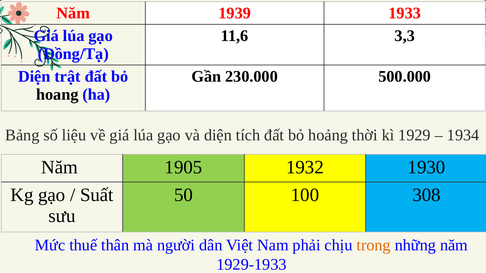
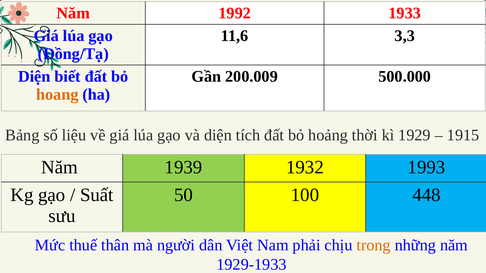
1939: 1939 -> 1992 (235, 13)
trật: trật -> biết (68, 77)
230.000: 230.000 -> 200.009 (252, 77)
hoang colour: black -> orange (57, 95)
1934: 1934 -> 1915 (463, 135)
1905: 1905 -> 1939 (183, 168)
1930: 1930 -> 1993 (426, 168)
308: 308 -> 448 (427, 195)
